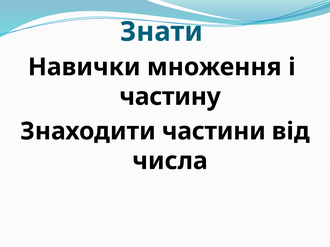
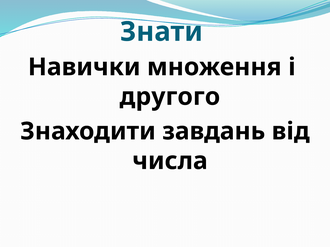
частину: частину -> другого (170, 97)
частини: частини -> завдань (214, 132)
